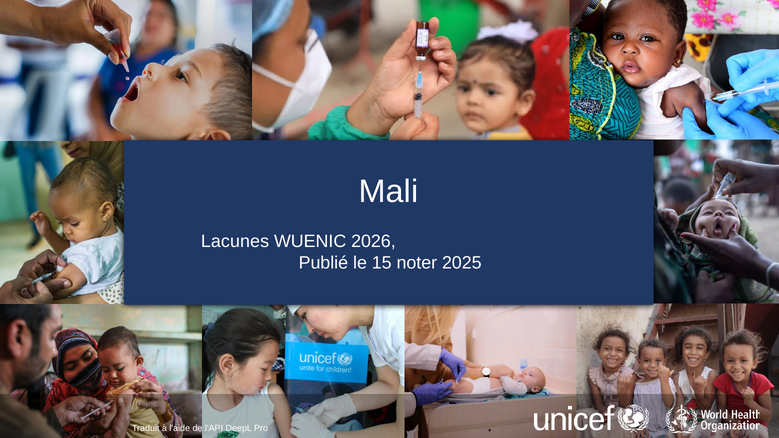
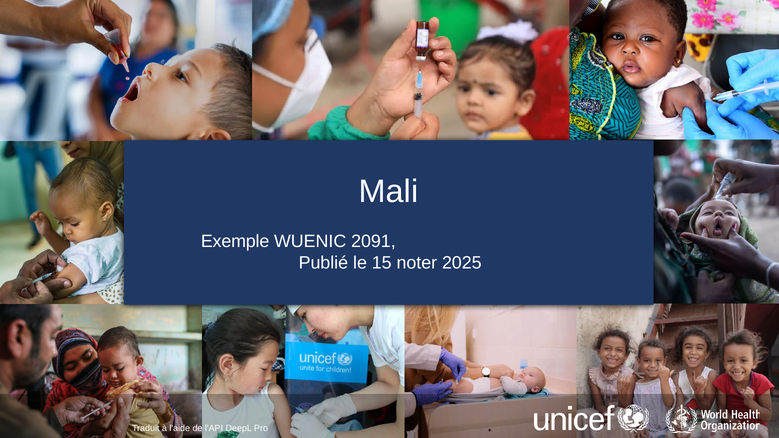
Lacunes: Lacunes -> Exemple (235, 241)
2026: 2026 -> 2091 (373, 241)
